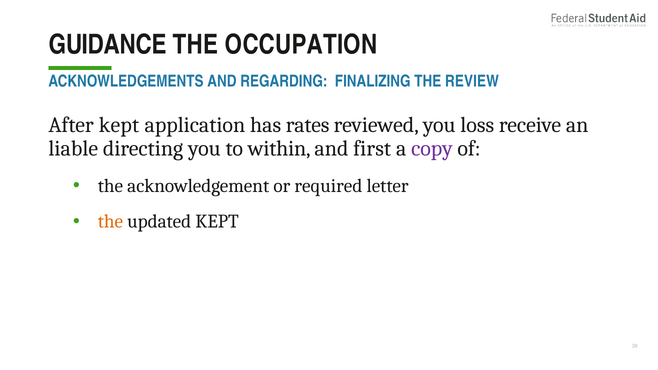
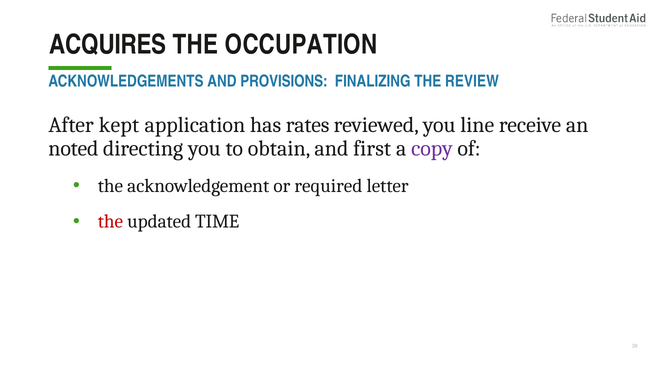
GUIDANCE: GUIDANCE -> ACQUIRES (108, 44)
REGARDING: REGARDING -> PROVISIONS (284, 82)
loss: loss -> line (477, 125)
liable: liable -> noted (73, 149)
within: within -> obtain (279, 149)
the colour: orange -> red (110, 222)
updated KEPT: KEPT -> TIME (217, 222)
